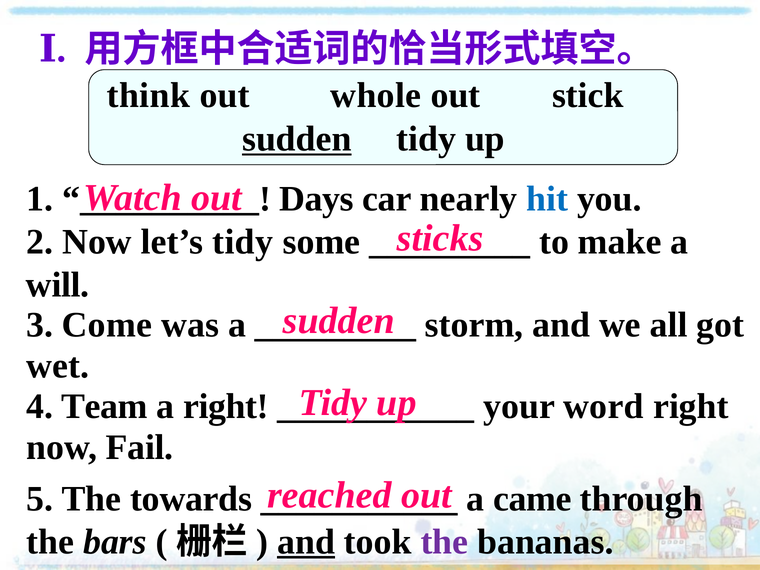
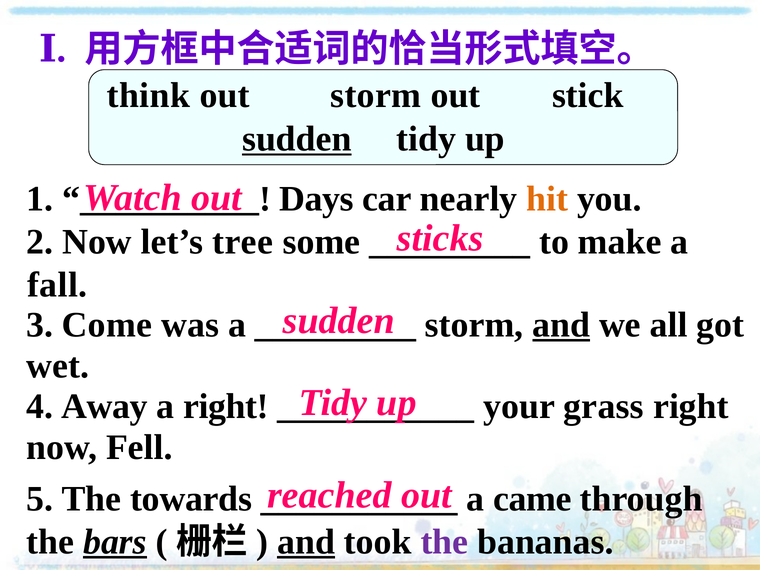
out whole: whole -> storm (376, 96)
hit colour: blue -> orange (547, 199)
let’s tidy: tidy -> tree (243, 242)
will: will -> fall (57, 285)
and underline: none -> present (561, 325)
Team: Team -> Away (105, 407)
word: word -> grass (604, 407)
Fail: Fail -> Fell (139, 448)
bars underline: none -> present (115, 542)
